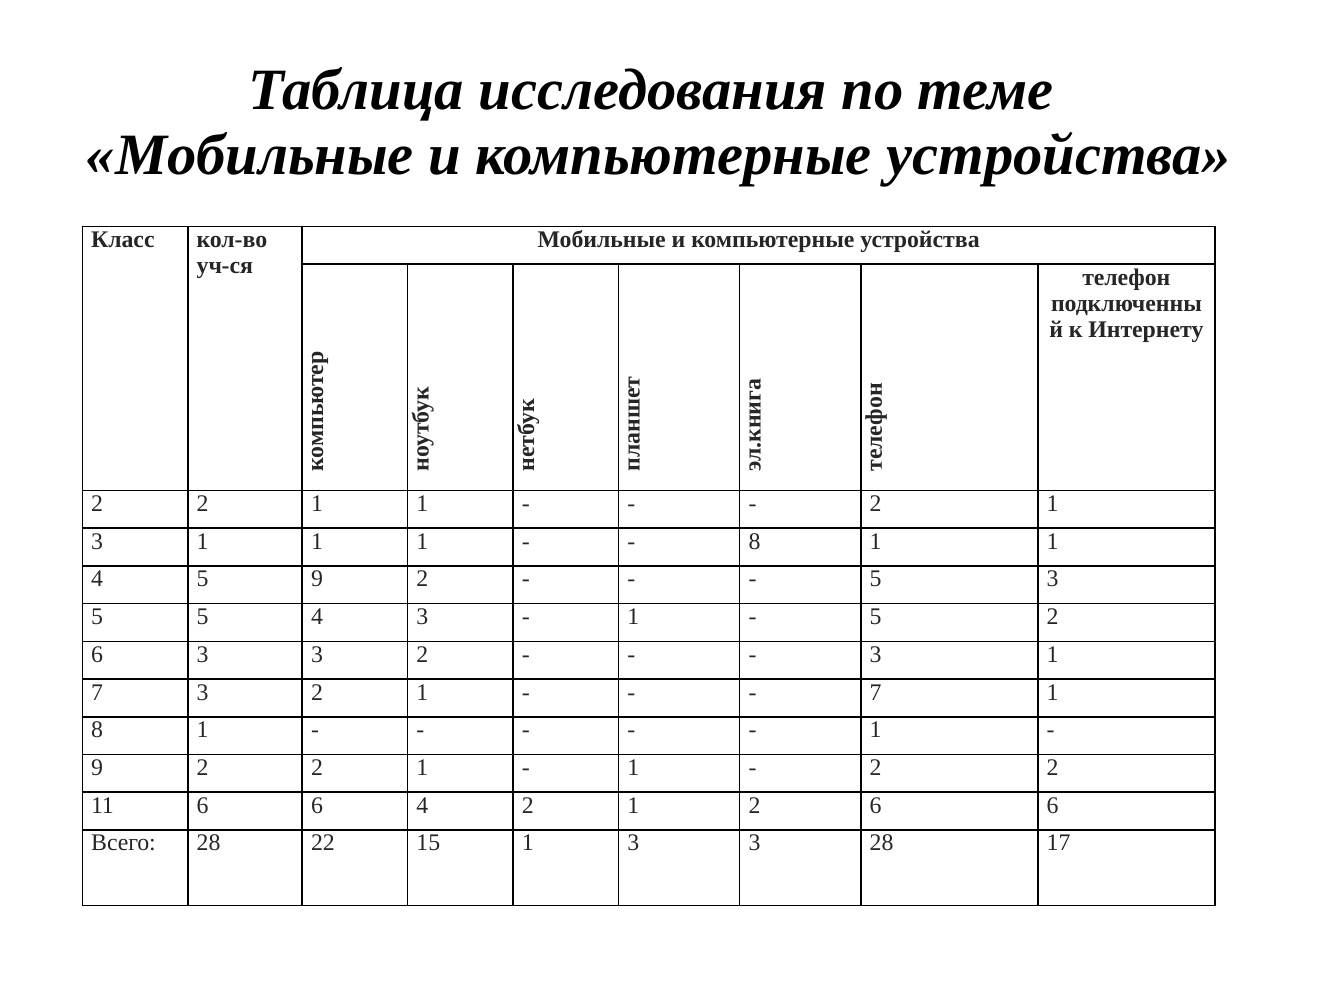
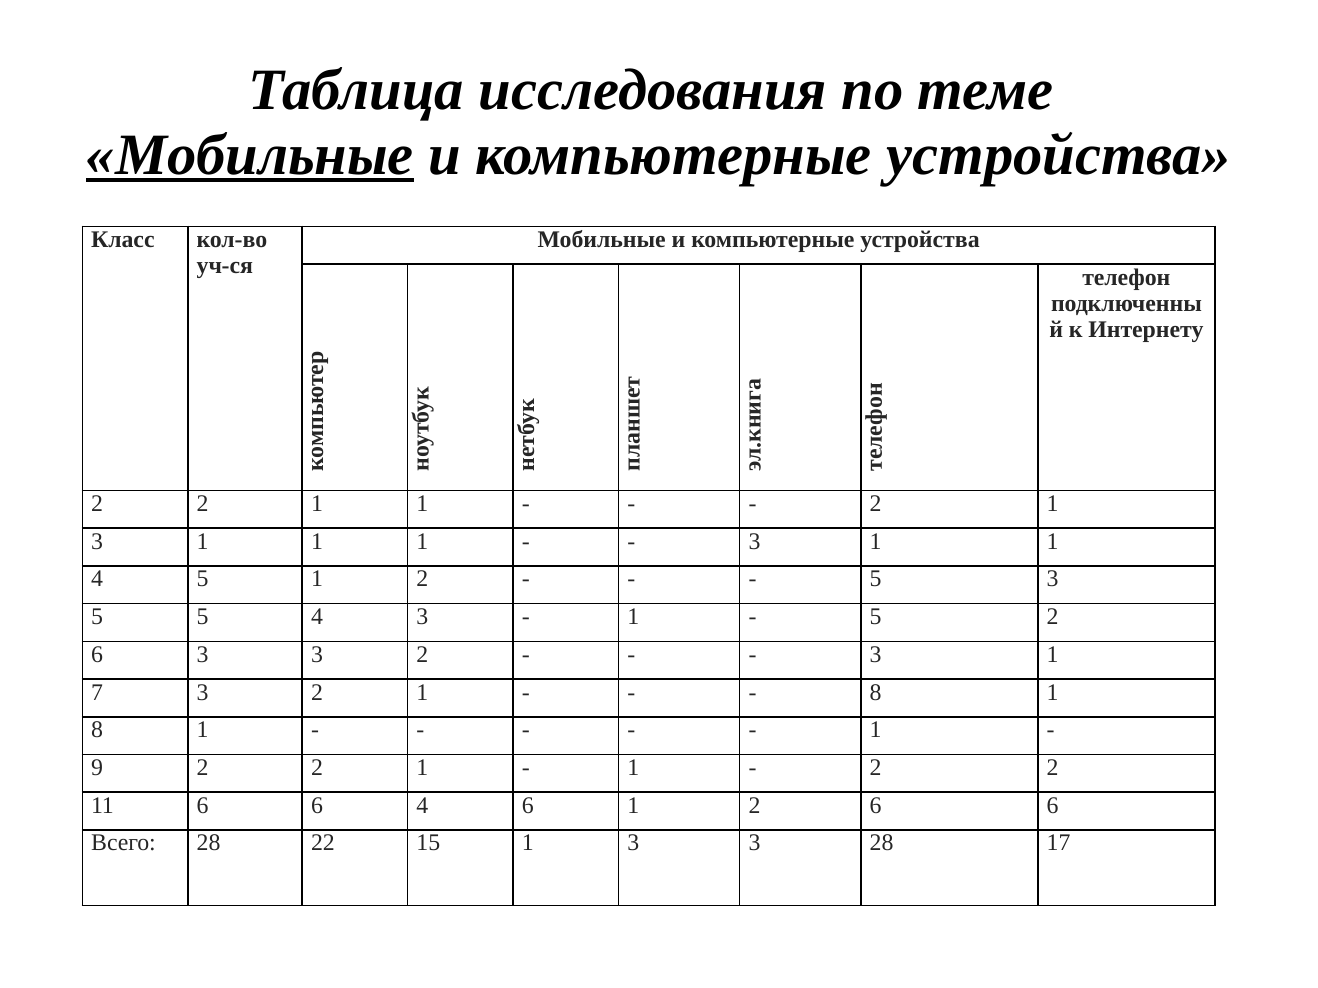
Мобильные underline: none -> present (250, 155)
8: 8 -> 3 (754, 542)
5 9: 9 -> 1 (317, 579)
7: 7 -> 8 (876, 693)
4 2: 2 -> 6 (528, 806)
